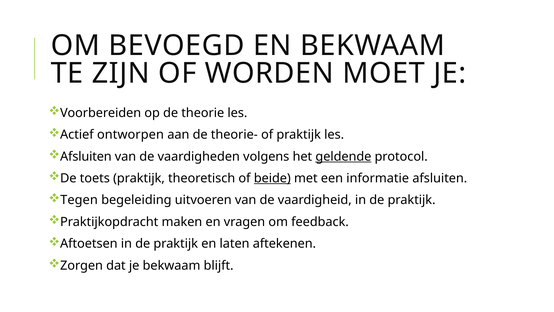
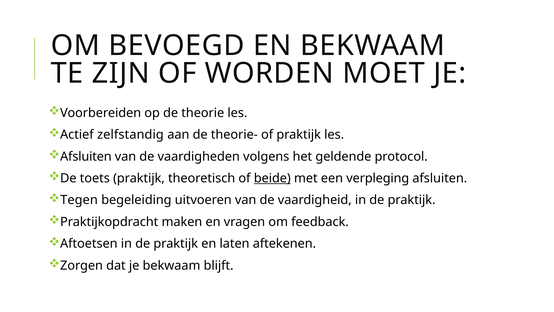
ontworpen: ontworpen -> zelfstandig (130, 135)
geldende underline: present -> none (343, 156)
informatie: informatie -> verpleging (378, 178)
